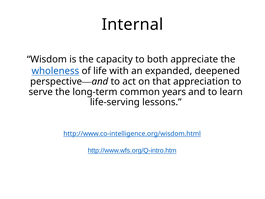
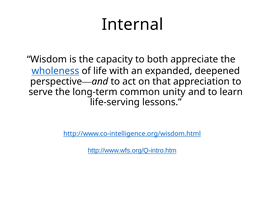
years: years -> unity (174, 92)
